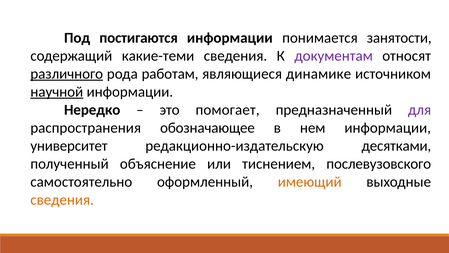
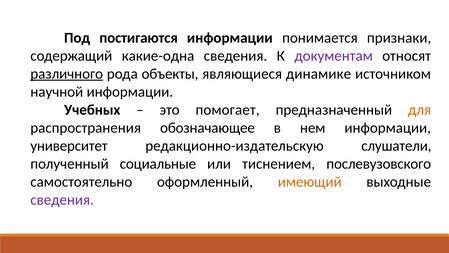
занятости: занятости -> признаки (399, 38)
какие-теми: какие-теми -> какие-одна (158, 56)
работам: работам -> объекты (170, 74)
научной underline: present -> none (57, 92)
Нередко: Нередко -> Учебных (92, 110)
для colour: purple -> orange (420, 110)
десятками: десятками -> слушатели (396, 145)
объяснение: объяснение -> социальные (158, 163)
сведения colour: orange -> purple (62, 199)
